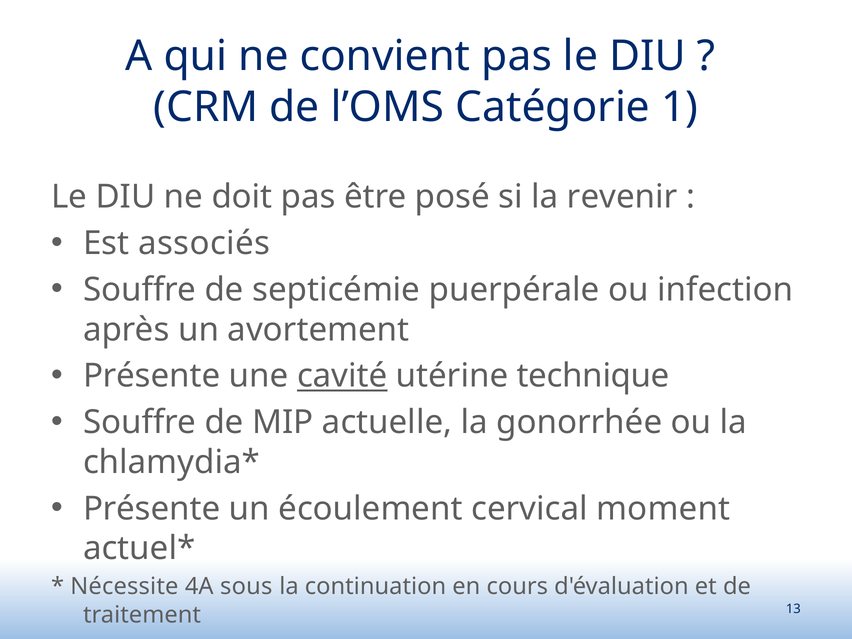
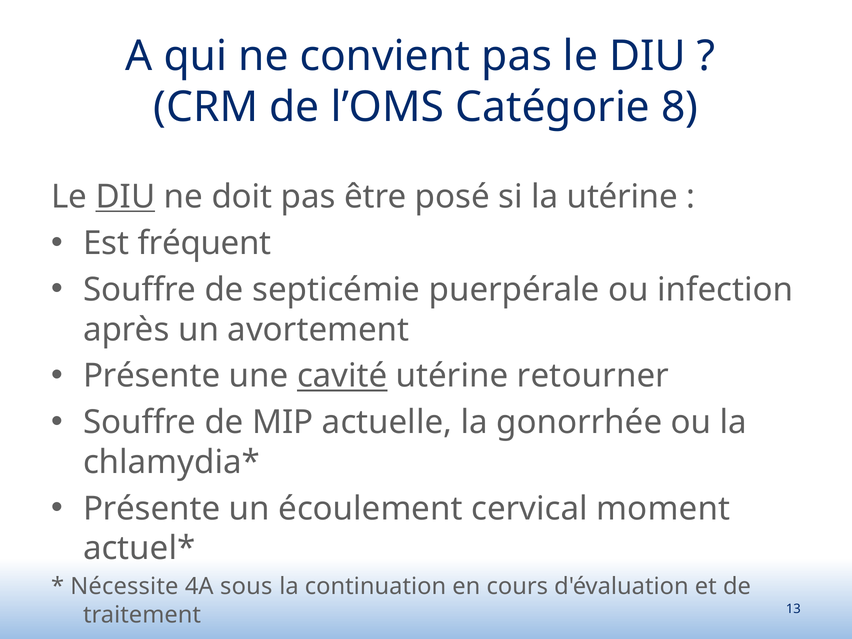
1: 1 -> 8 (680, 107)
DIU underline: none -> present (125, 197)
la revenir: revenir -> utérine (622, 197)
associés: associés -> fréquent (205, 243)
technique: technique -> retourner (593, 376)
